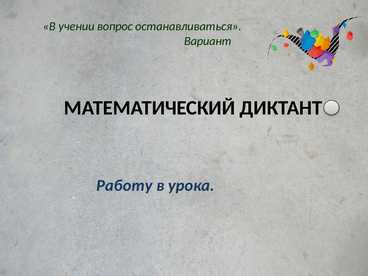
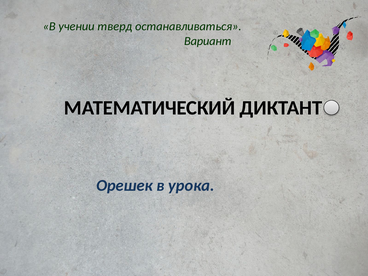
вопрос: вопрос -> тверд (115, 26)
Работу: Работу -> Орешек (124, 186)
